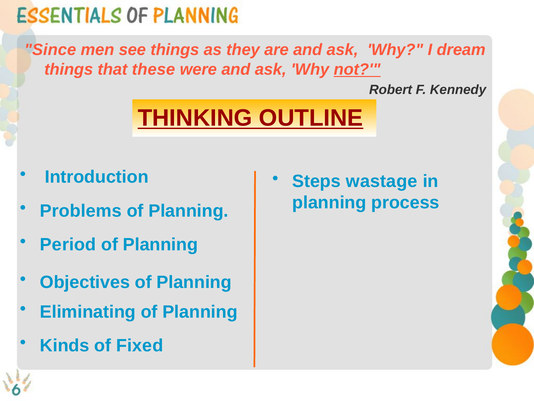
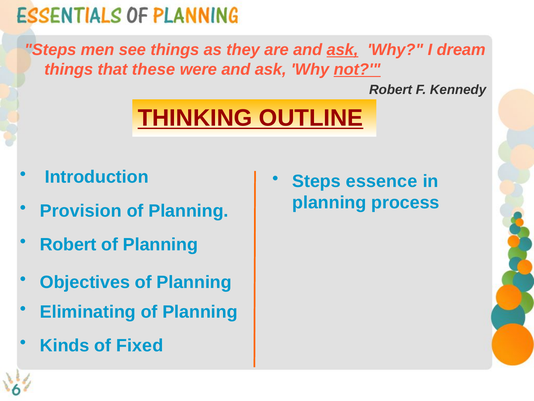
Since: Since -> Steps (50, 50)
ask underline: none -> present (342, 50)
wastage: wastage -> essence (382, 181)
Problems: Problems -> Provision (81, 211)
Period: Period -> Robert (68, 244)
